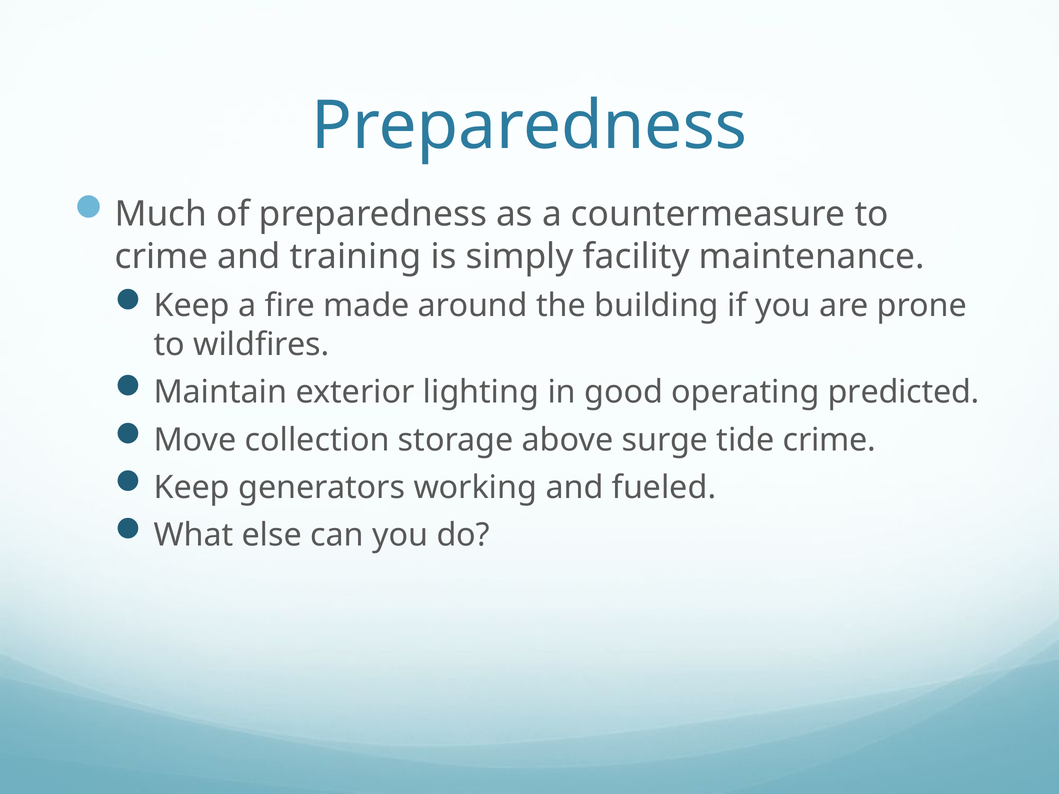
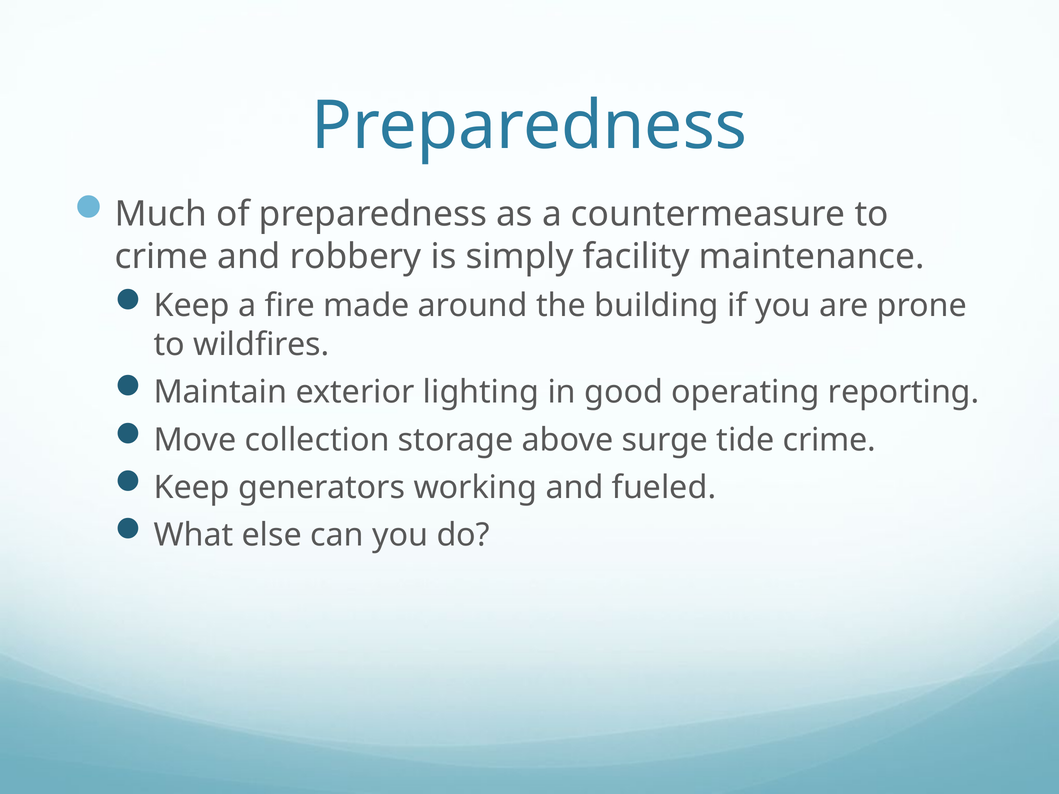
training: training -> robbery (356, 257)
predicted: predicted -> reporting (904, 392)
